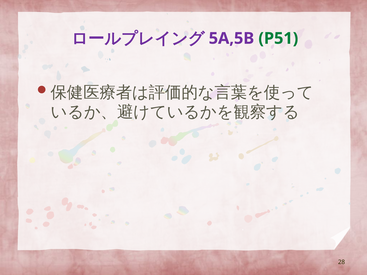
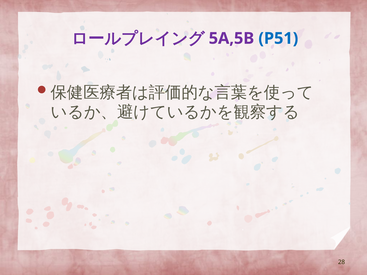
P51 colour: green -> blue (278, 38)
